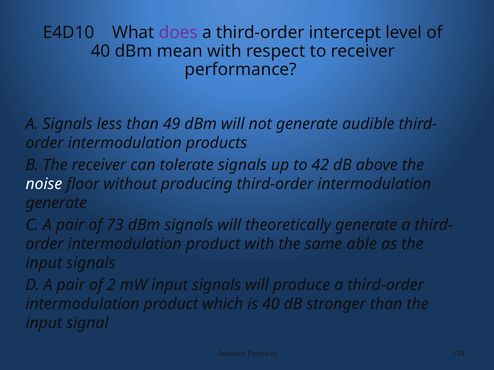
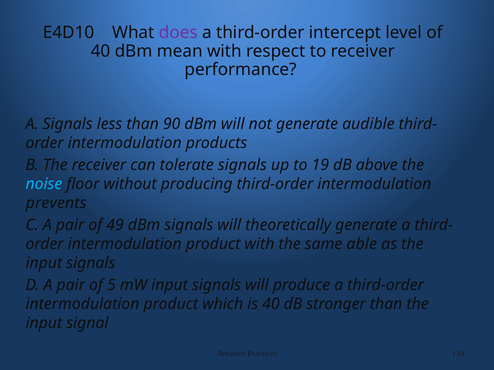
49: 49 -> 90 (172, 124)
42: 42 -> 19 (320, 165)
noise colour: white -> light blue (44, 184)
generate: generate -> prevents (56, 203)
73: 73 -> 49 (115, 225)
2: 2 -> 5 (111, 285)
